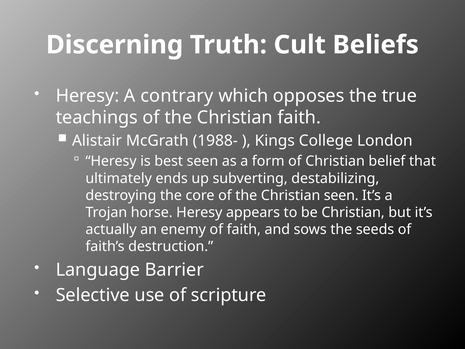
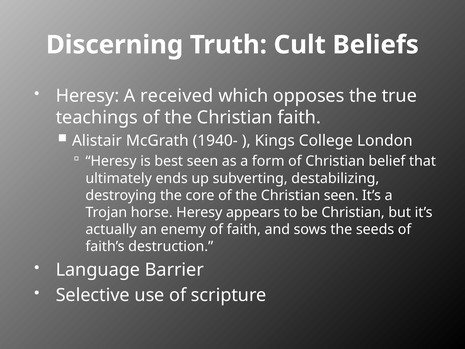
contrary: contrary -> received (177, 96)
1988-: 1988- -> 1940- (215, 141)
